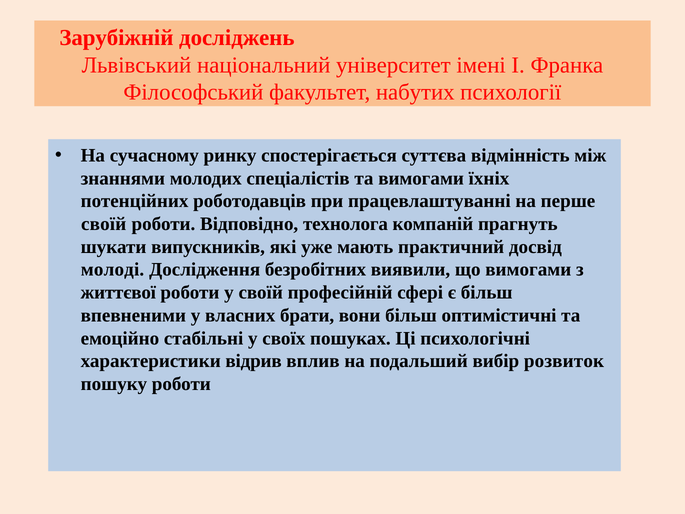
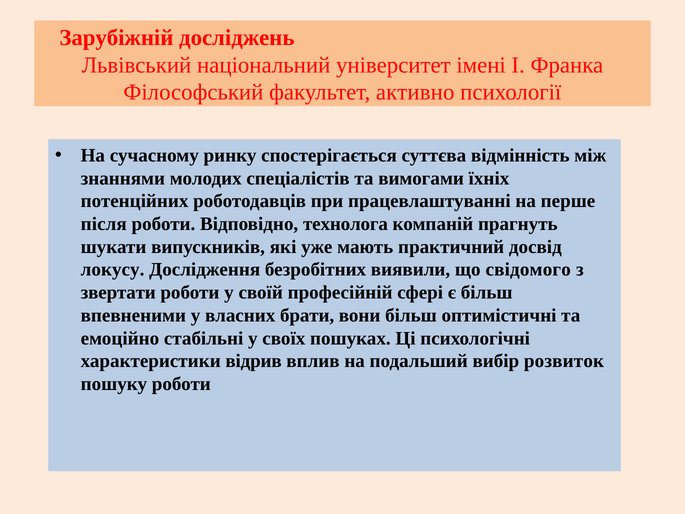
набутих: набутих -> активно (415, 92)
своїй: своїй -> після (104, 224)
молоді: молоді -> локусу (113, 270)
що вимогами: вимогами -> свідомого (528, 270)
життєвої: життєвої -> звертати (118, 292)
